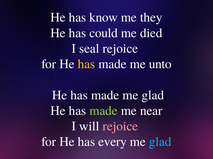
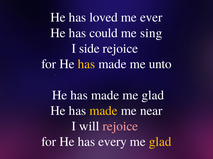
know: know -> loved (104, 17)
they: they -> ever (151, 17)
died: died -> sing (151, 33)
seal: seal -> side (89, 49)
made colour: light green -> yellow (104, 111)
glad colour: light blue -> yellow (160, 142)
